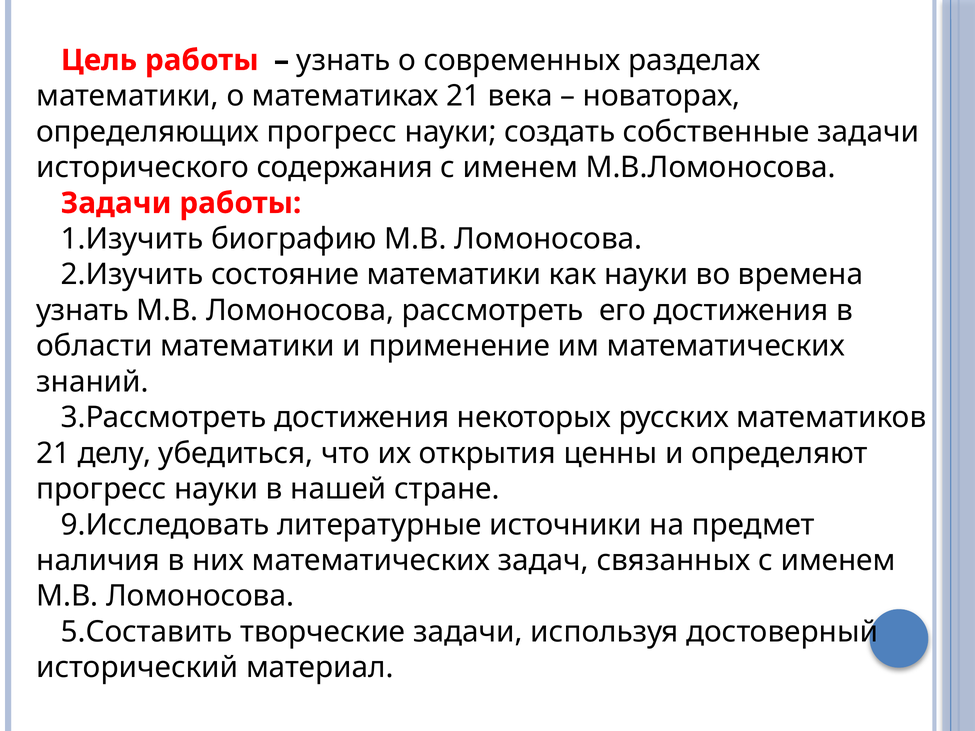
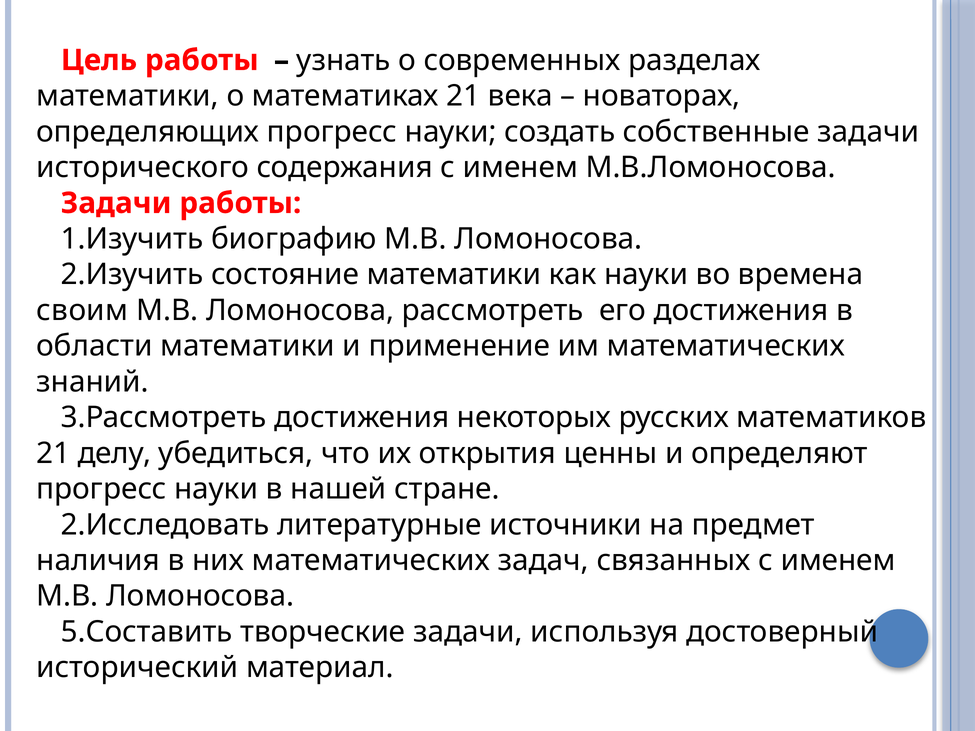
узнать: узнать -> своим (82, 310)
9.Исследовать: 9.Исследовать -> 2.Исследовать (165, 525)
